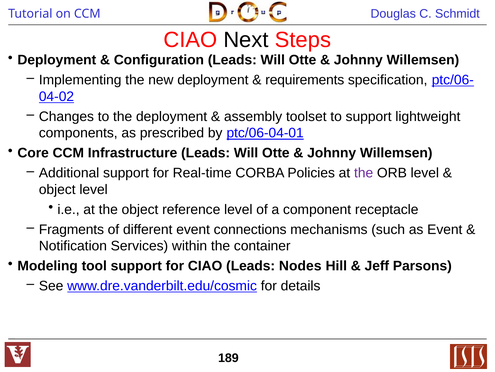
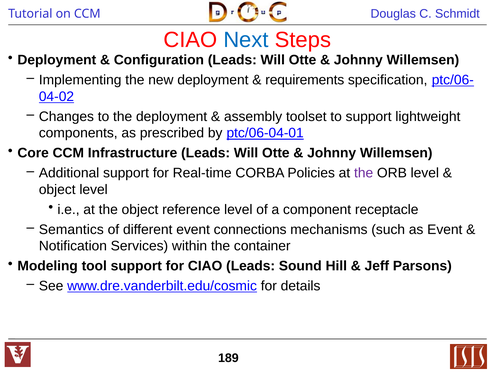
Next colour: black -> blue (246, 40)
Fragments: Fragments -> Semantics (71, 229)
Nodes: Nodes -> Sound (300, 265)
